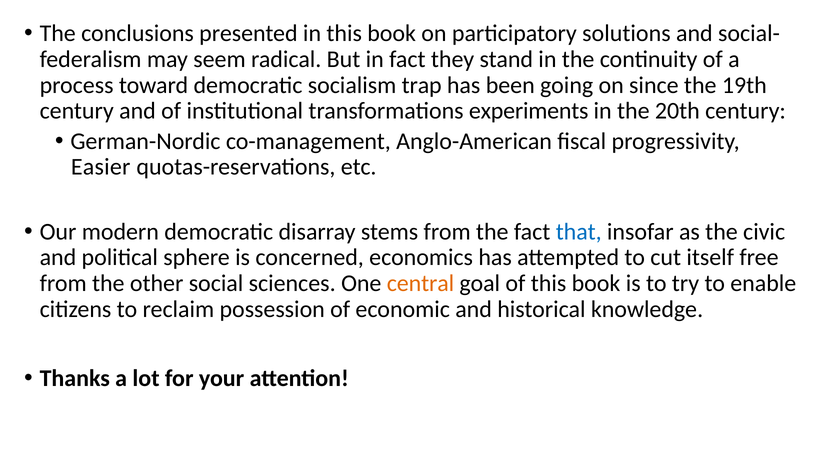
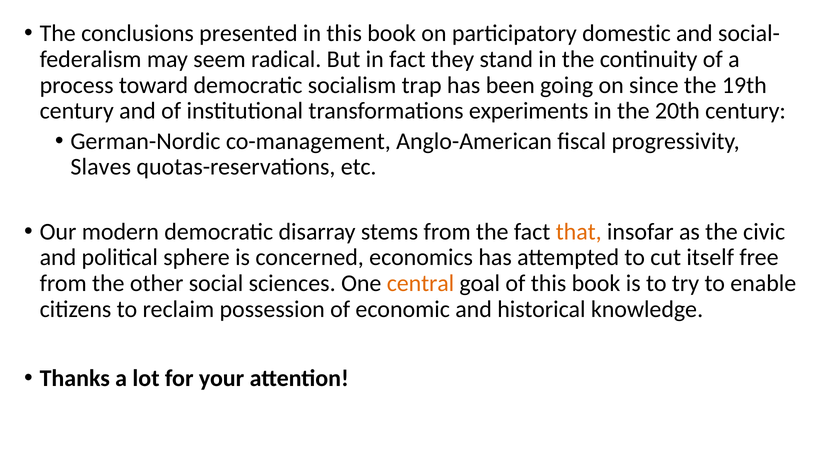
solutions: solutions -> domestic (626, 33)
Easier: Easier -> Slaves (101, 167)
that colour: blue -> orange (579, 231)
